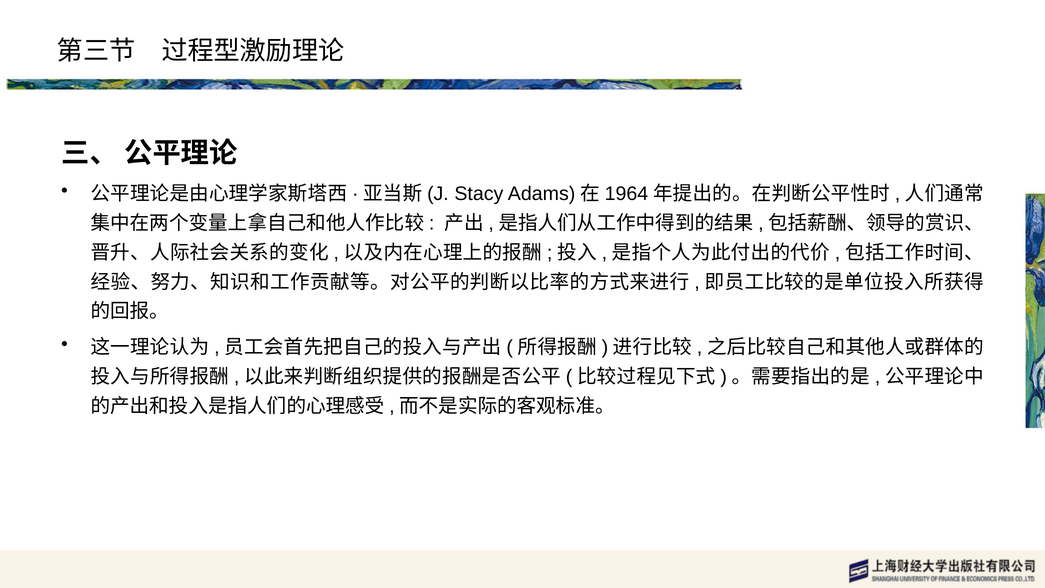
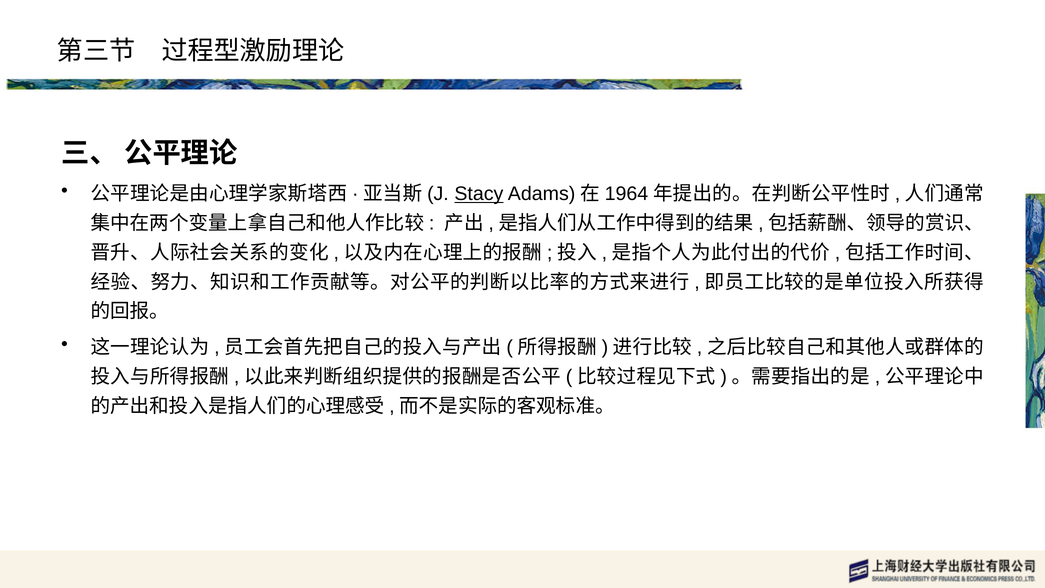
Stacy underline: none -> present (479, 194)
